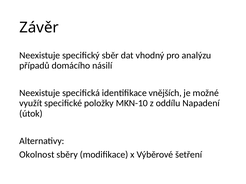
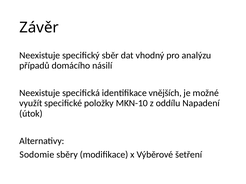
Okolnost: Okolnost -> Sodomie (37, 155)
